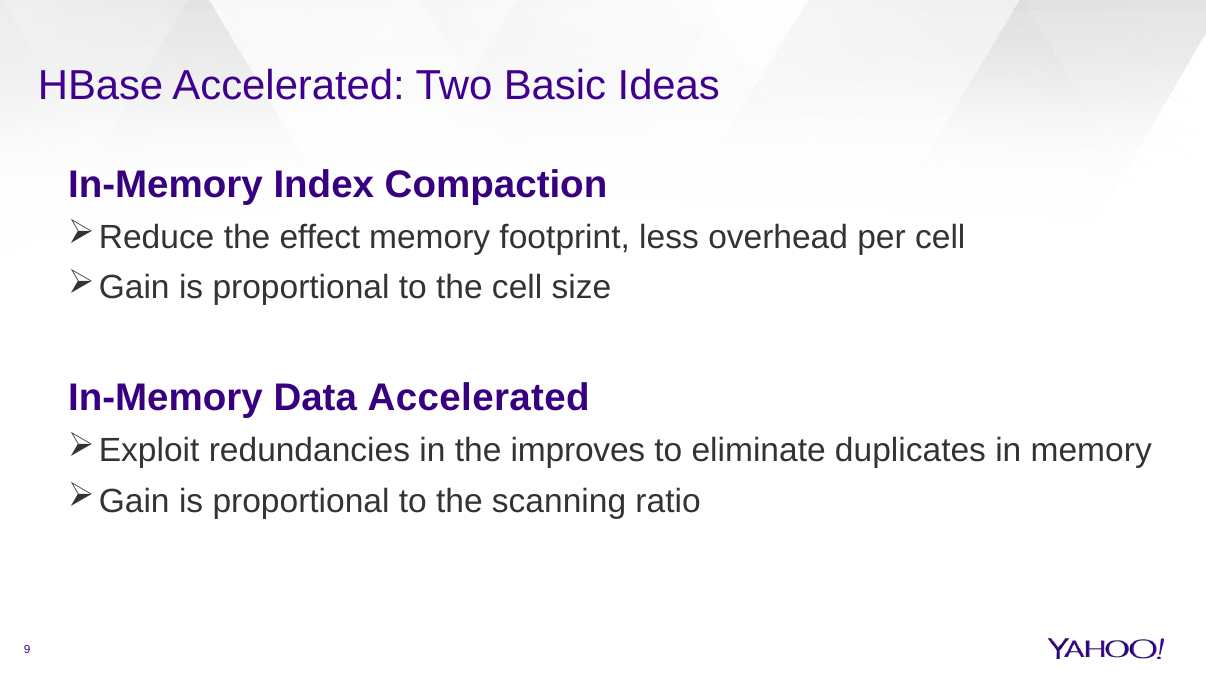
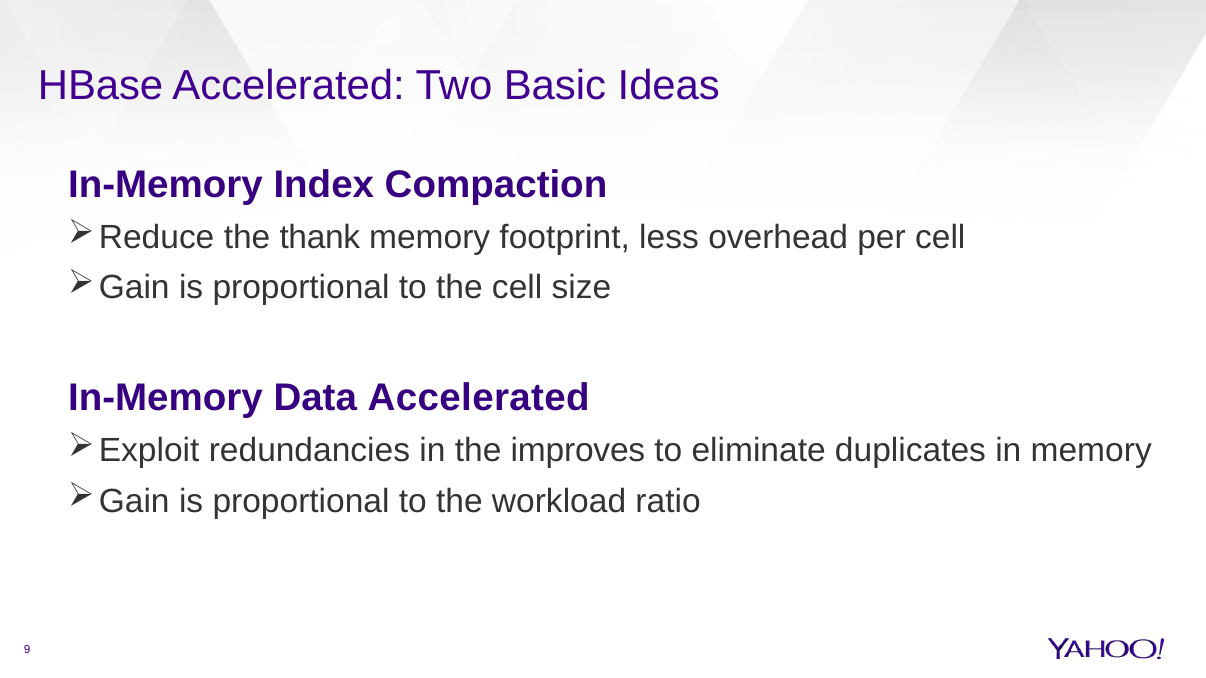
effect: effect -> thank (320, 238)
scanning: scanning -> workload (559, 502)
